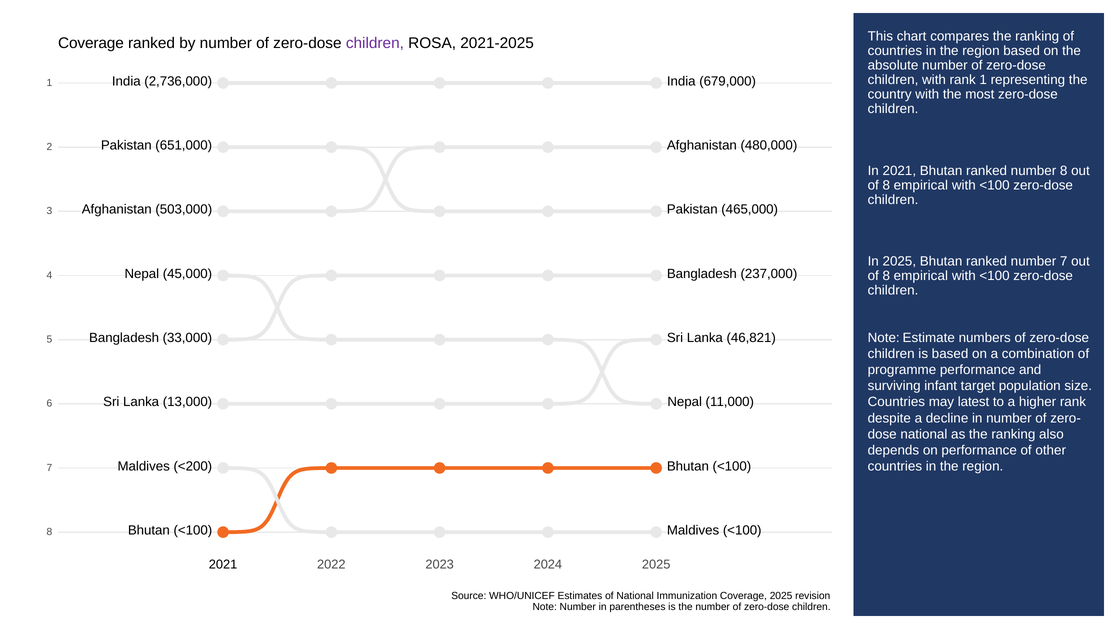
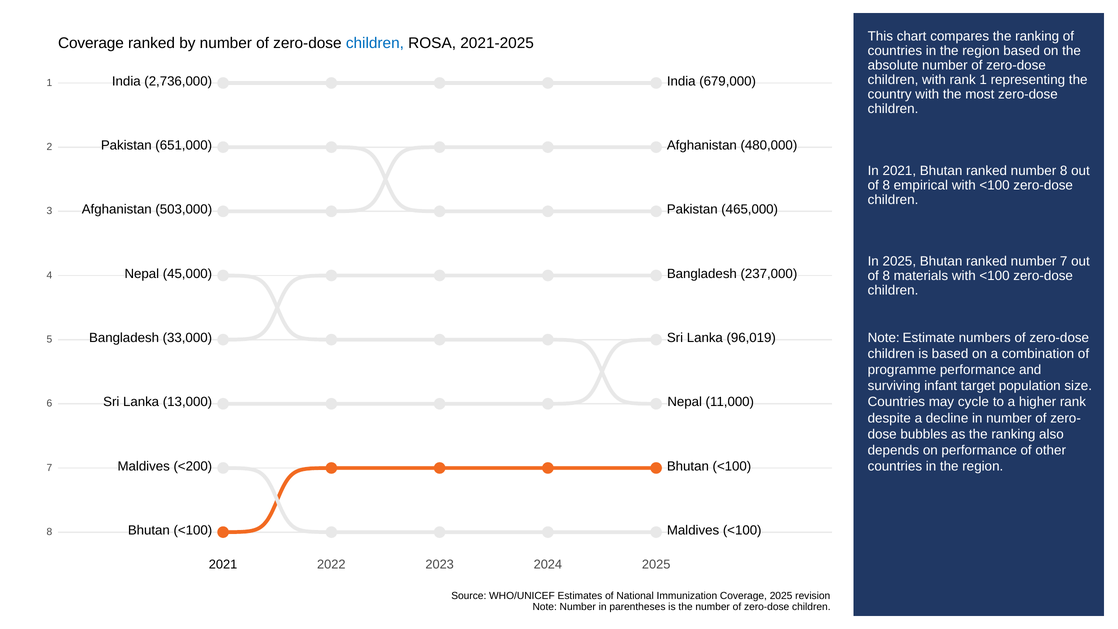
children colour: purple -> blue (375, 43)
empirical: empirical -> materials (921, 276)
46,821: 46,821 -> 96,019 (751, 338)
latest: latest -> cycle (973, 402)
national: national -> bubbles (924, 434)
